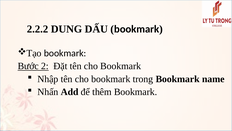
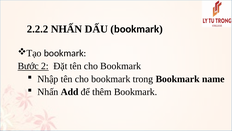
2.2.2 DUNG: DUNG -> NHẤN (67, 29)
